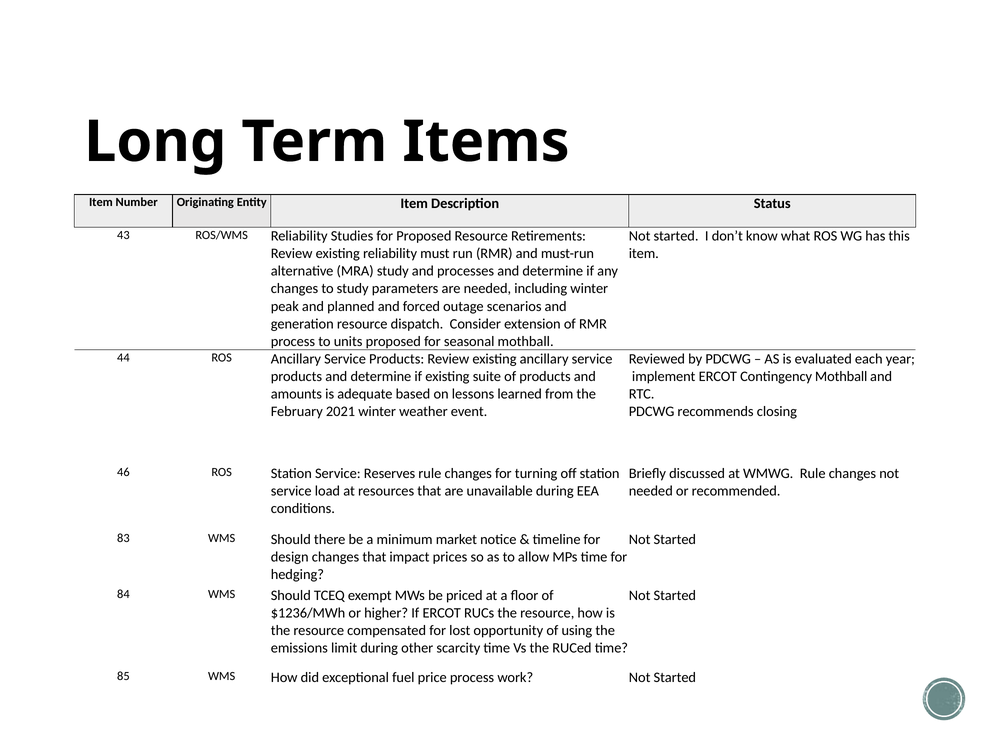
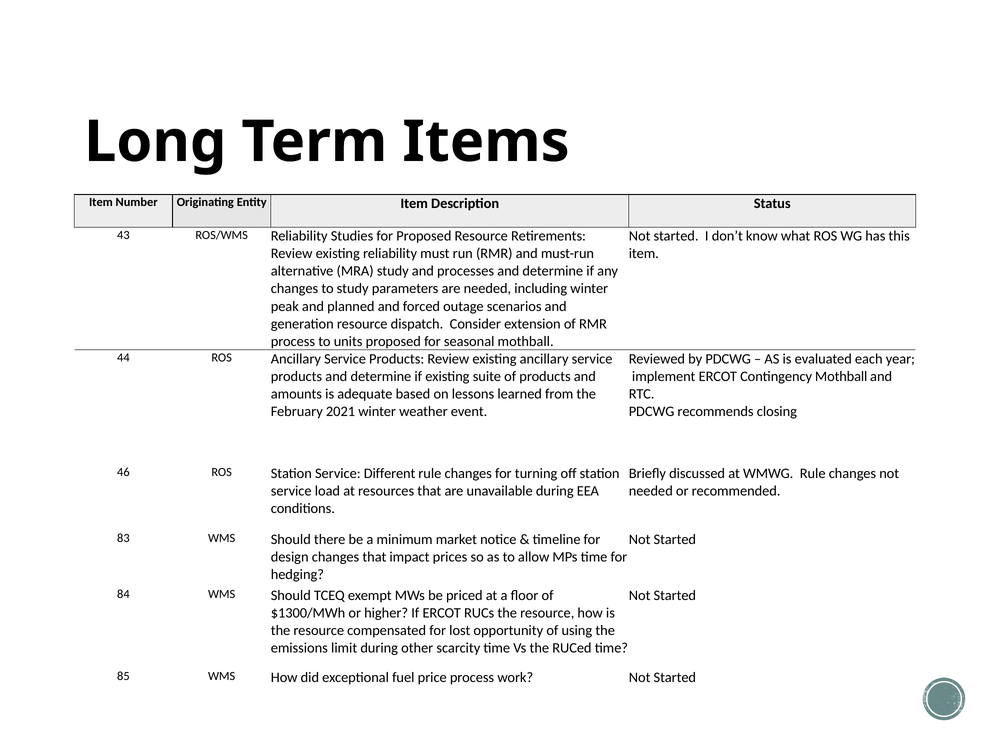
Reserves: Reserves -> Different (390, 473)
$1236/MWh: $1236/MWh -> $1300/MWh (308, 613)
